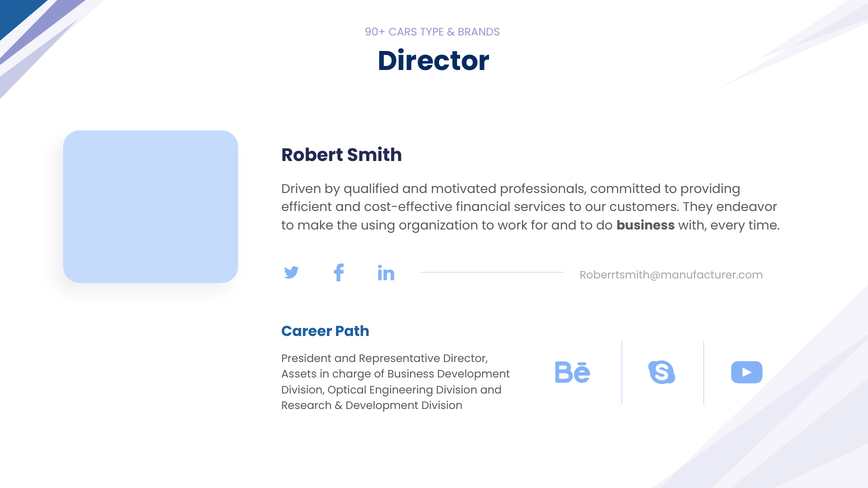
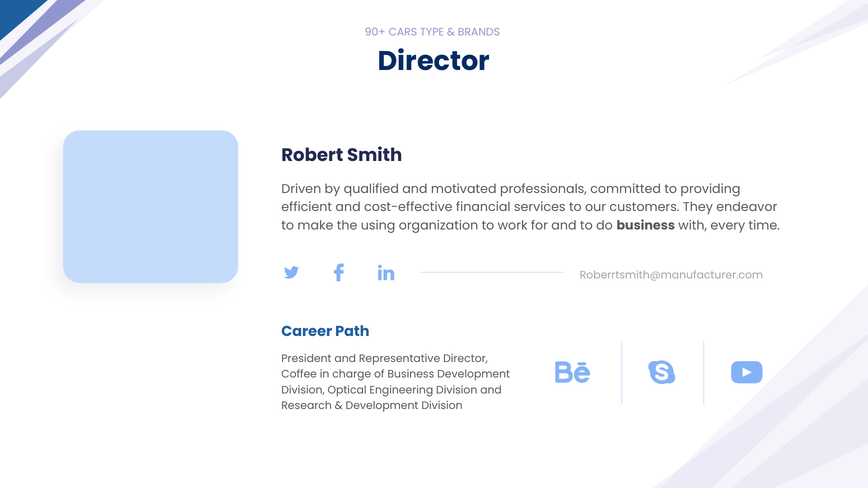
Assets: Assets -> Coffee (299, 375)
